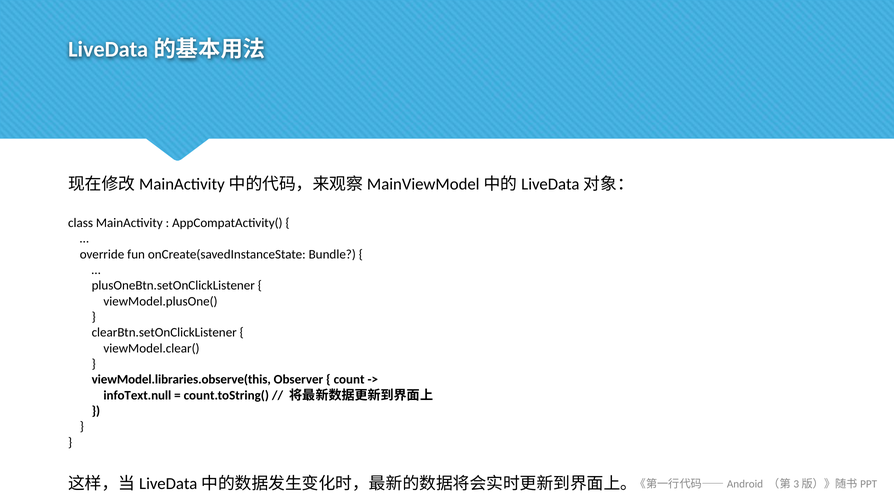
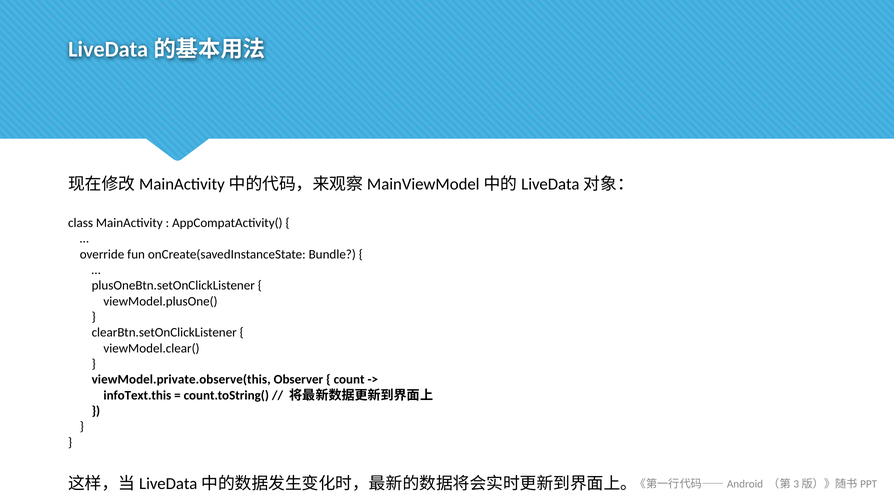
viewModel.libraries.observe(this: viewModel.libraries.observe(this -> viewModel.private.observe(this (181, 379)
infoText.null: infoText.null -> infoText.this (137, 395)
